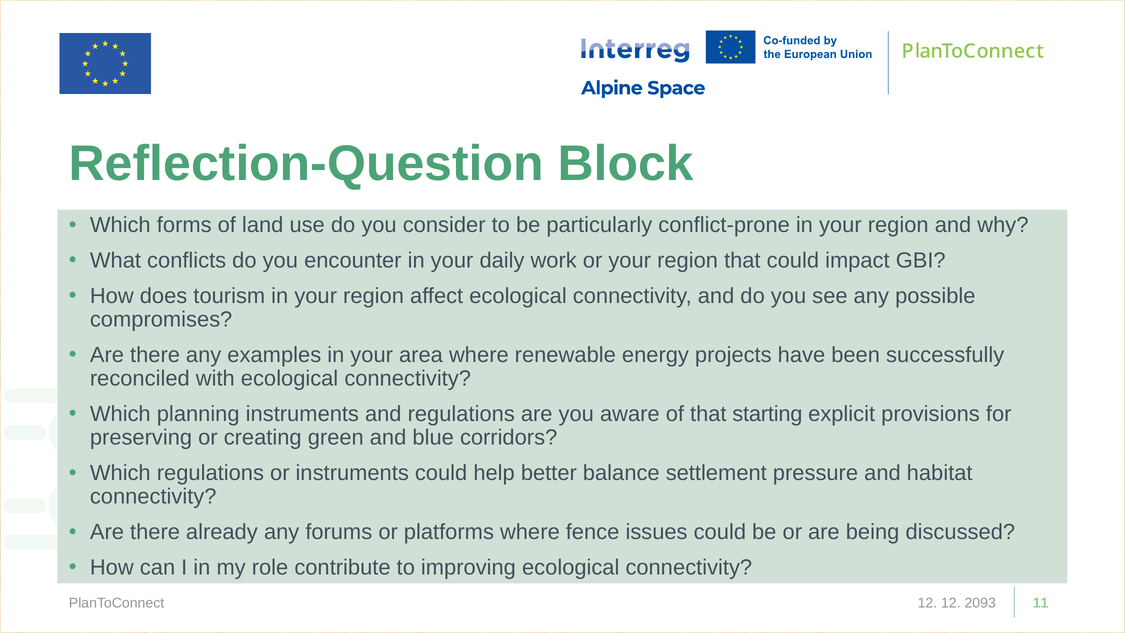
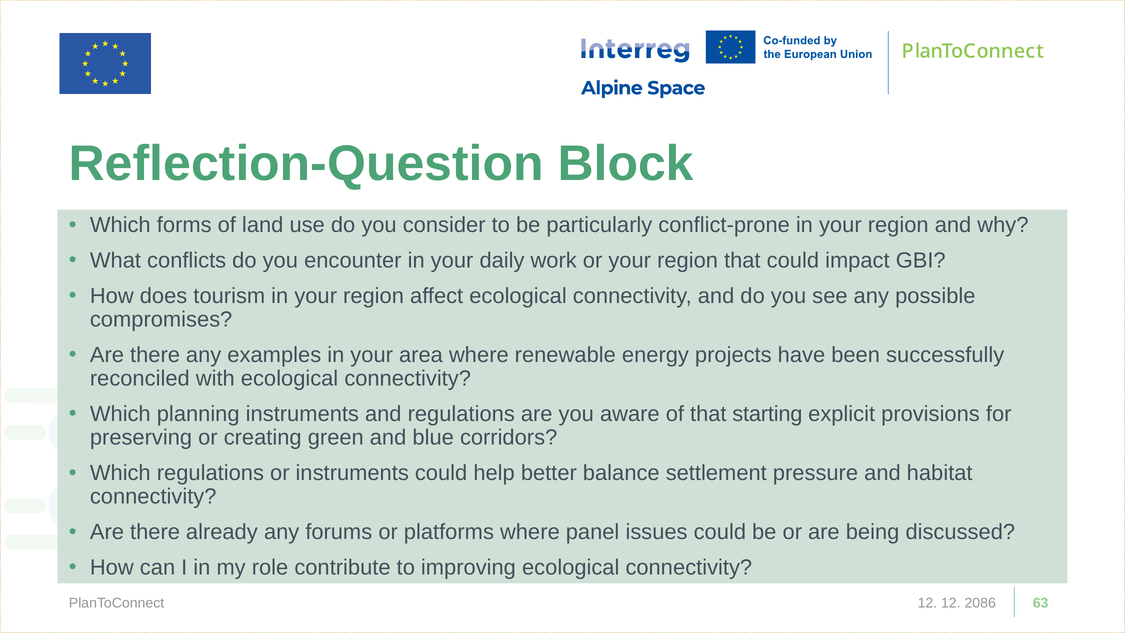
fence: fence -> panel (593, 532)
2093: 2093 -> 2086 (980, 603)
11: 11 -> 63 (1041, 603)
